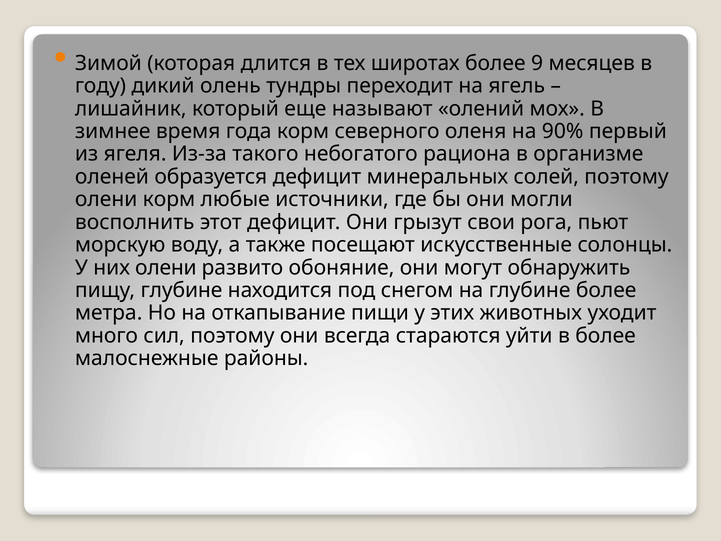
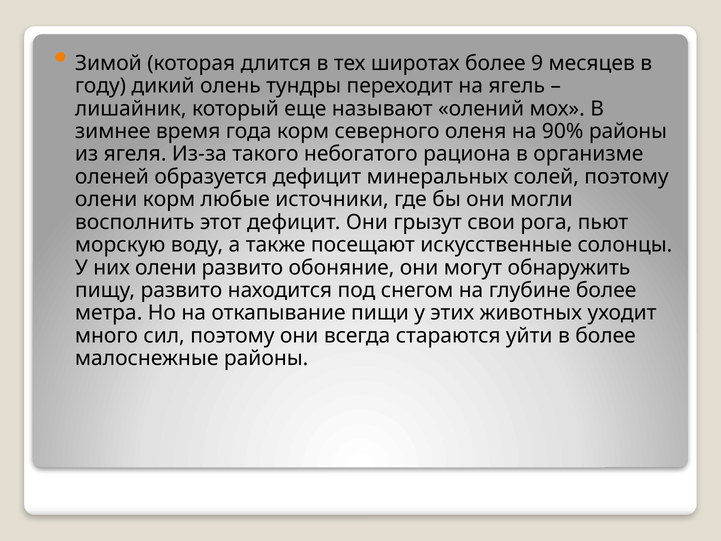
90% первый: первый -> районы (628, 131)
пищу глубине: глубине -> развито (181, 290)
